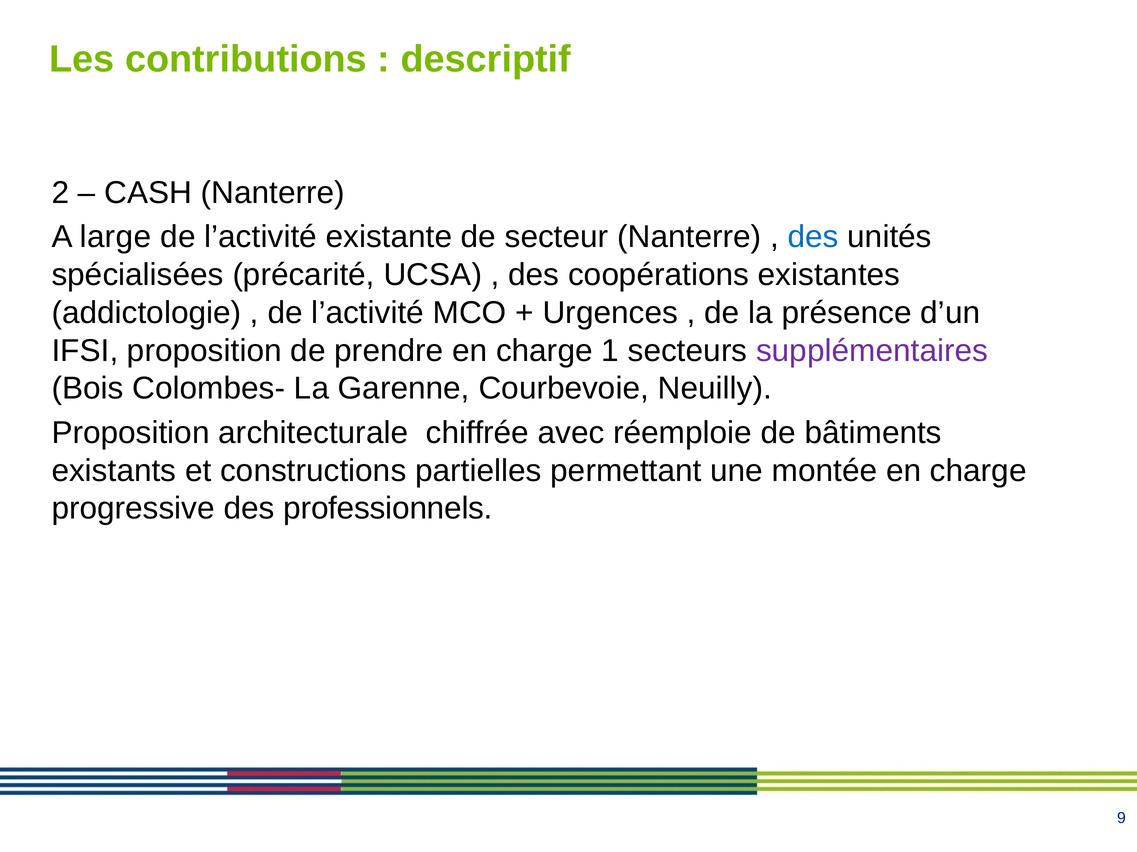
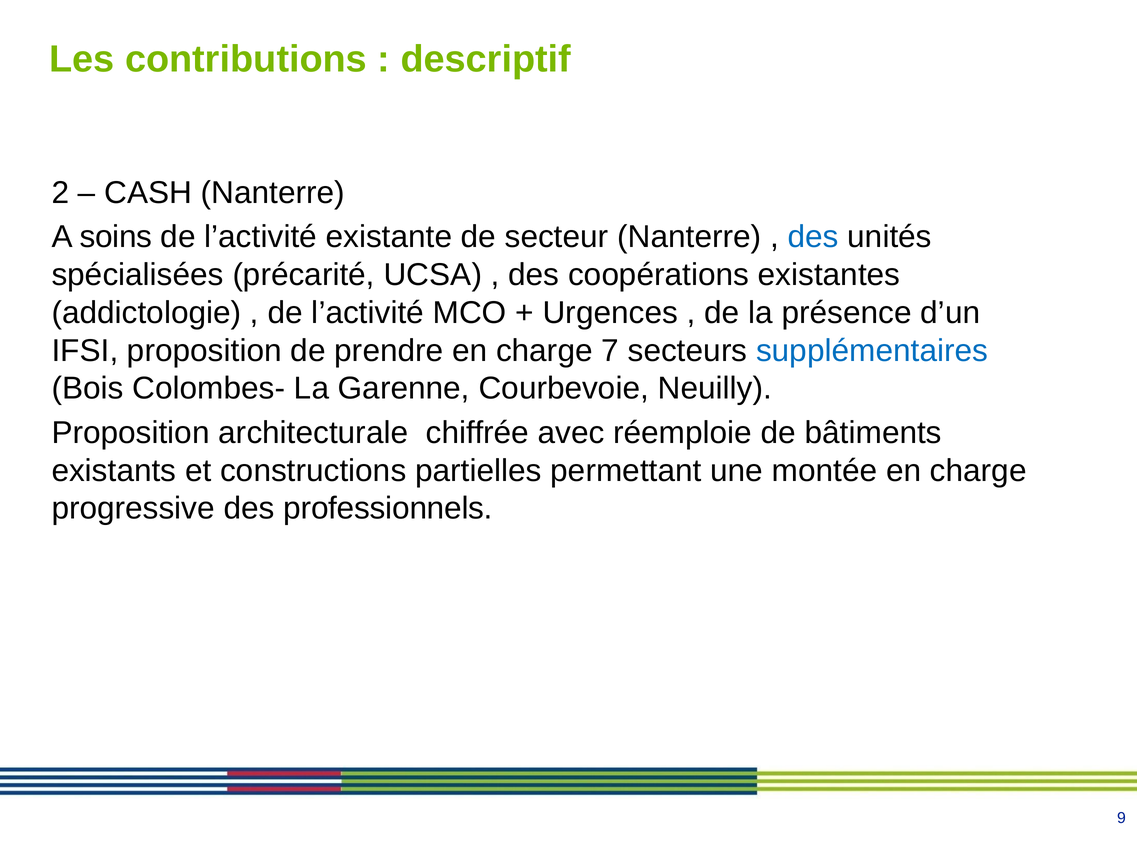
large: large -> soins (116, 237)
1: 1 -> 7 (610, 351)
supplémentaires colour: purple -> blue (872, 351)
